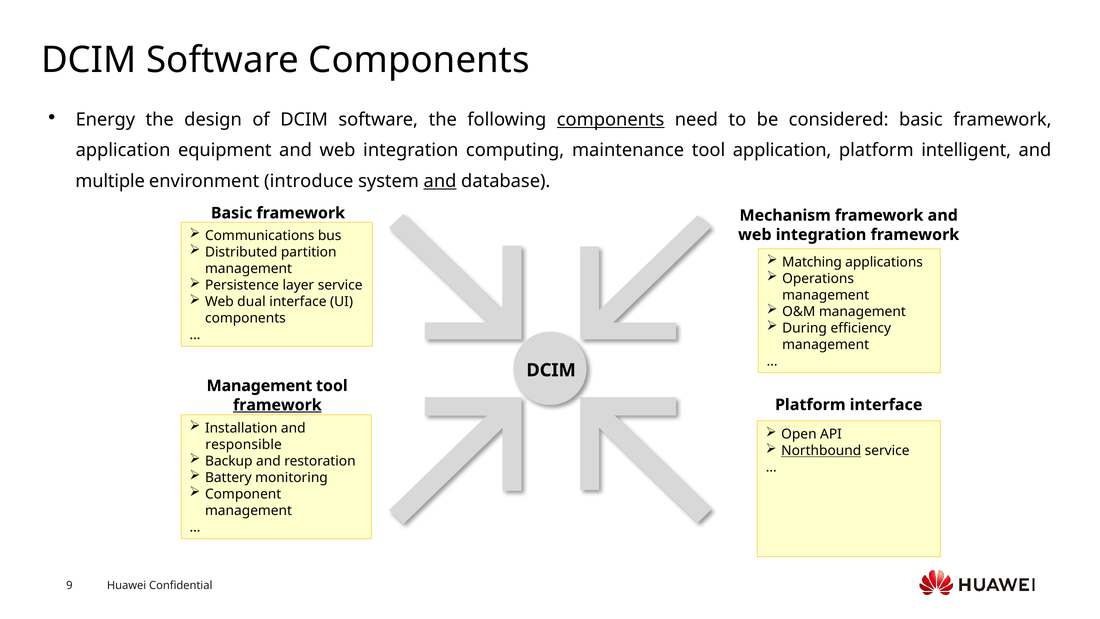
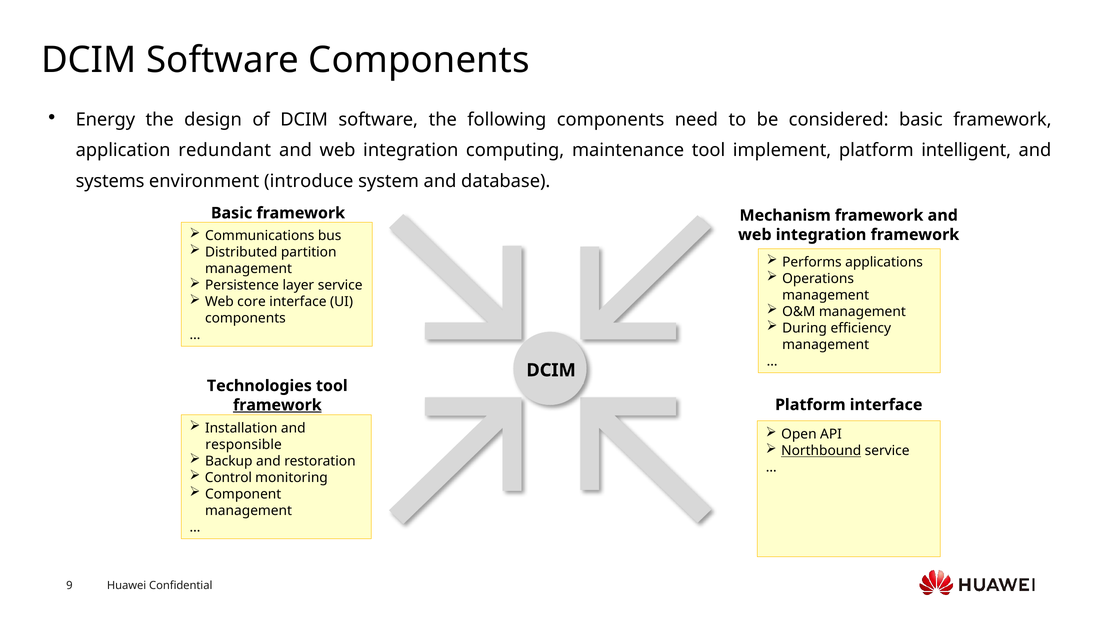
components underline: present -> none (611, 120)
equipment: equipment -> redundant (225, 150)
tool application: application -> implement (782, 150)
multiple: multiple -> systems (110, 181)
and underline: present -> none (440, 181)
Matching: Matching -> Performs (812, 262)
dual: dual -> core (252, 302)
Management: Management -> Technologies (259, 386)
Battery: Battery -> Control (228, 477)
